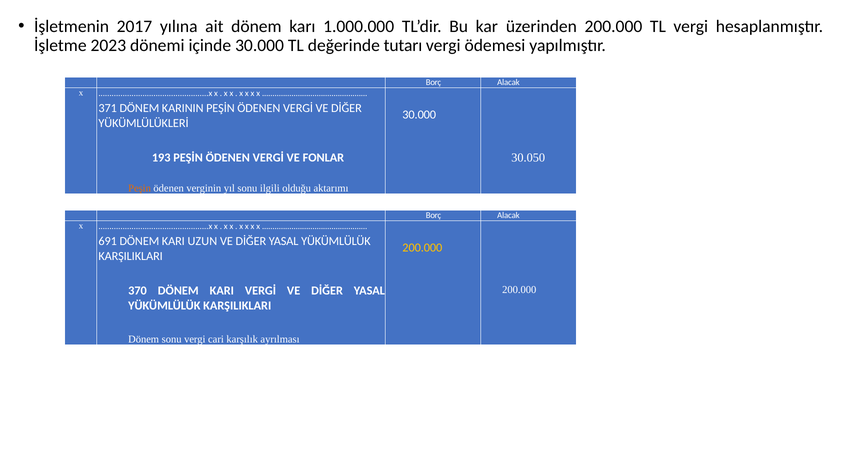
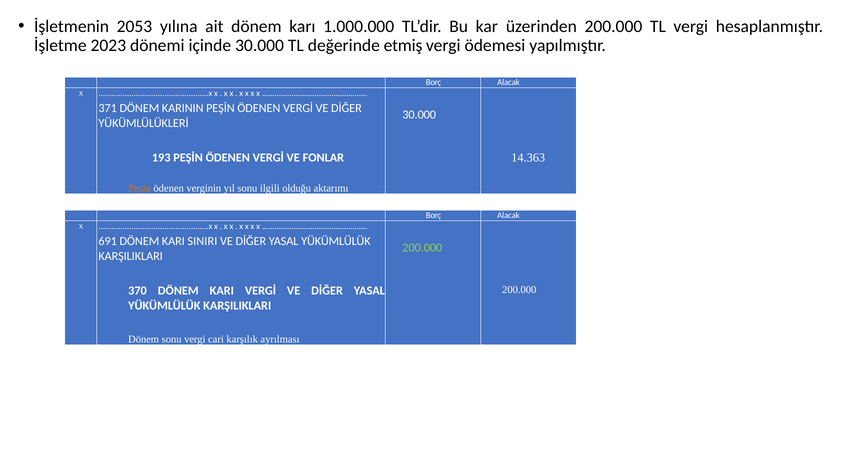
2017: 2017 -> 2053 (134, 26)
tutarı: tutarı -> etmiş (403, 46)
30.050: 30.050 -> 14.363 (528, 158)
UZUN: UZUN -> SINIRI (202, 241)
200.000 colour: yellow -> light green (422, 248)
